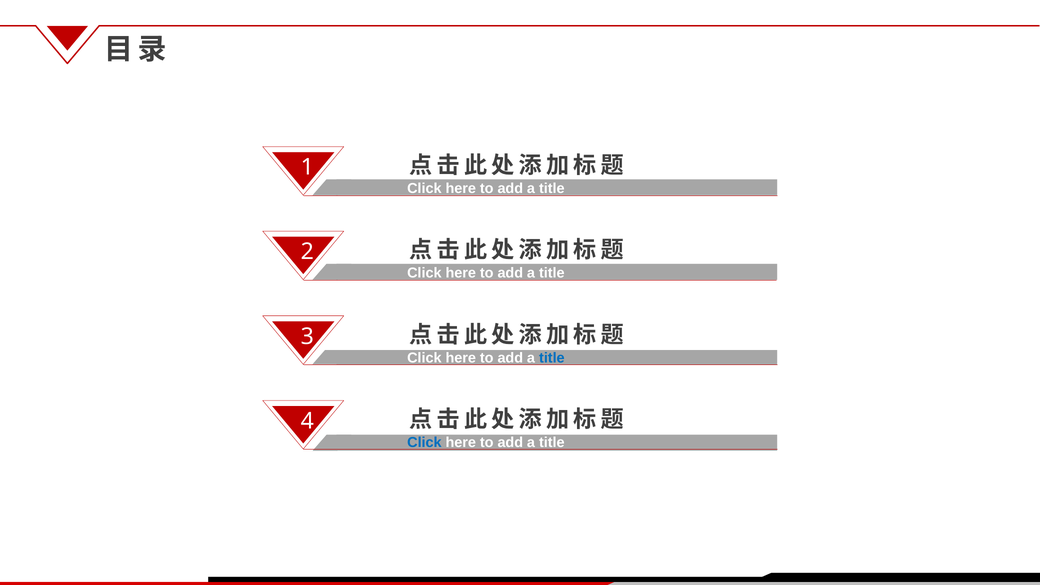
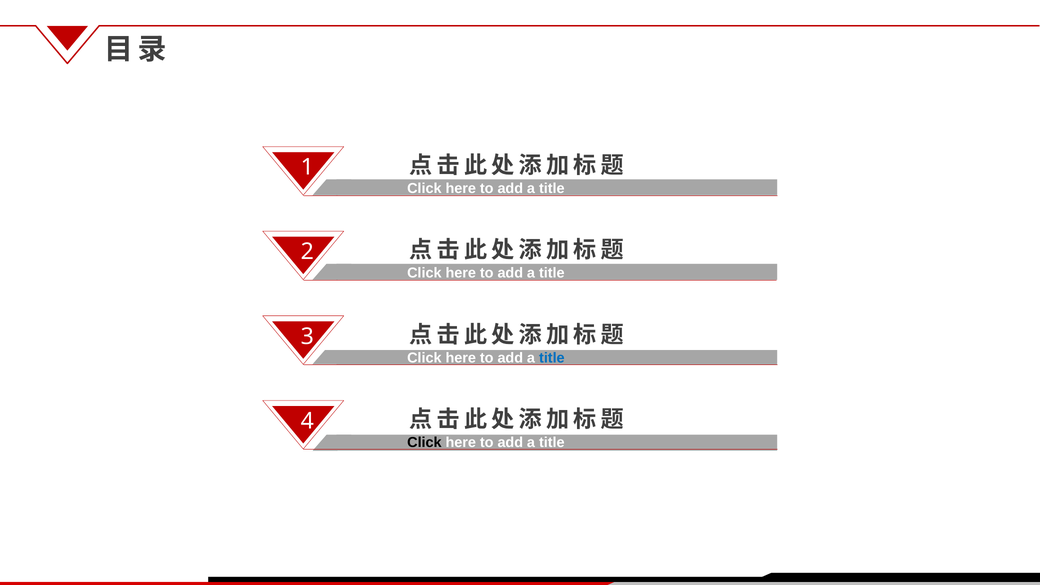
Click colour: blue -> black (424, 443)
